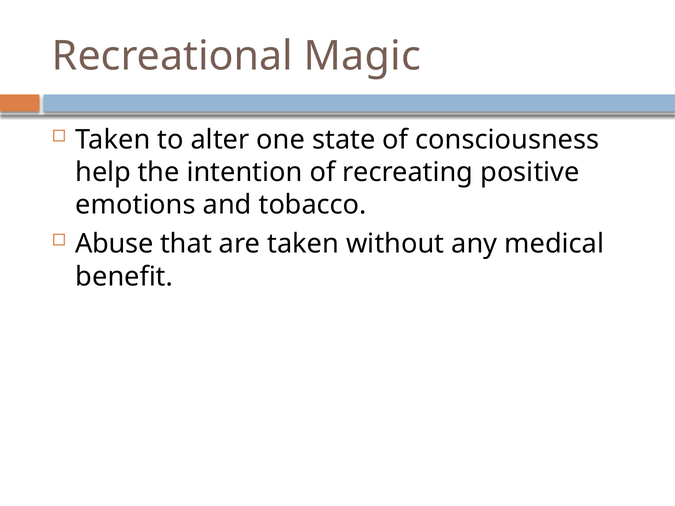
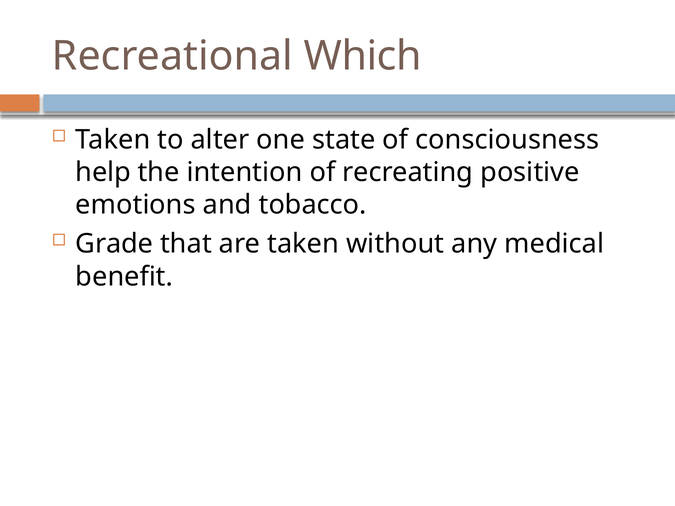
Magic: Magic -> Which (363, 56)
Abuse: Abuse -> Grade (114, 244)
